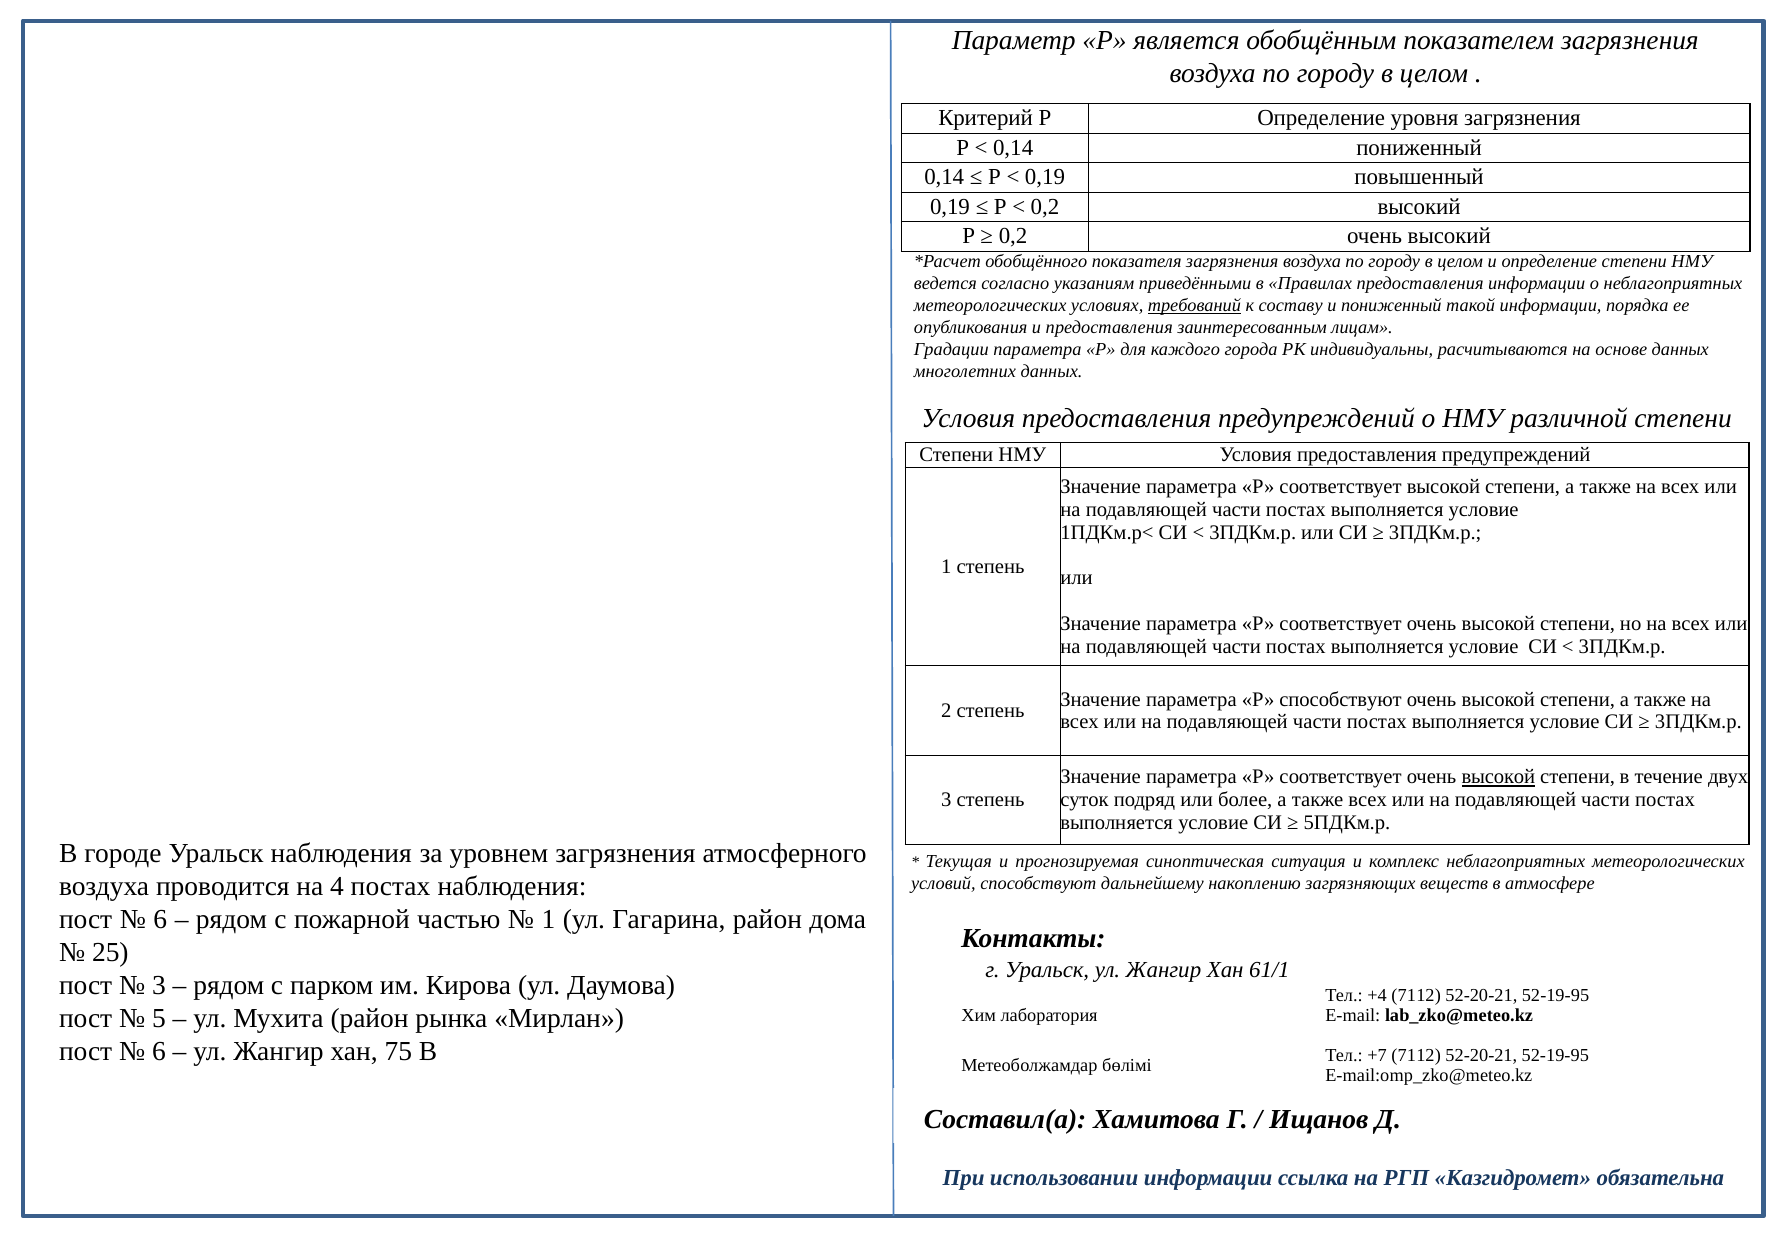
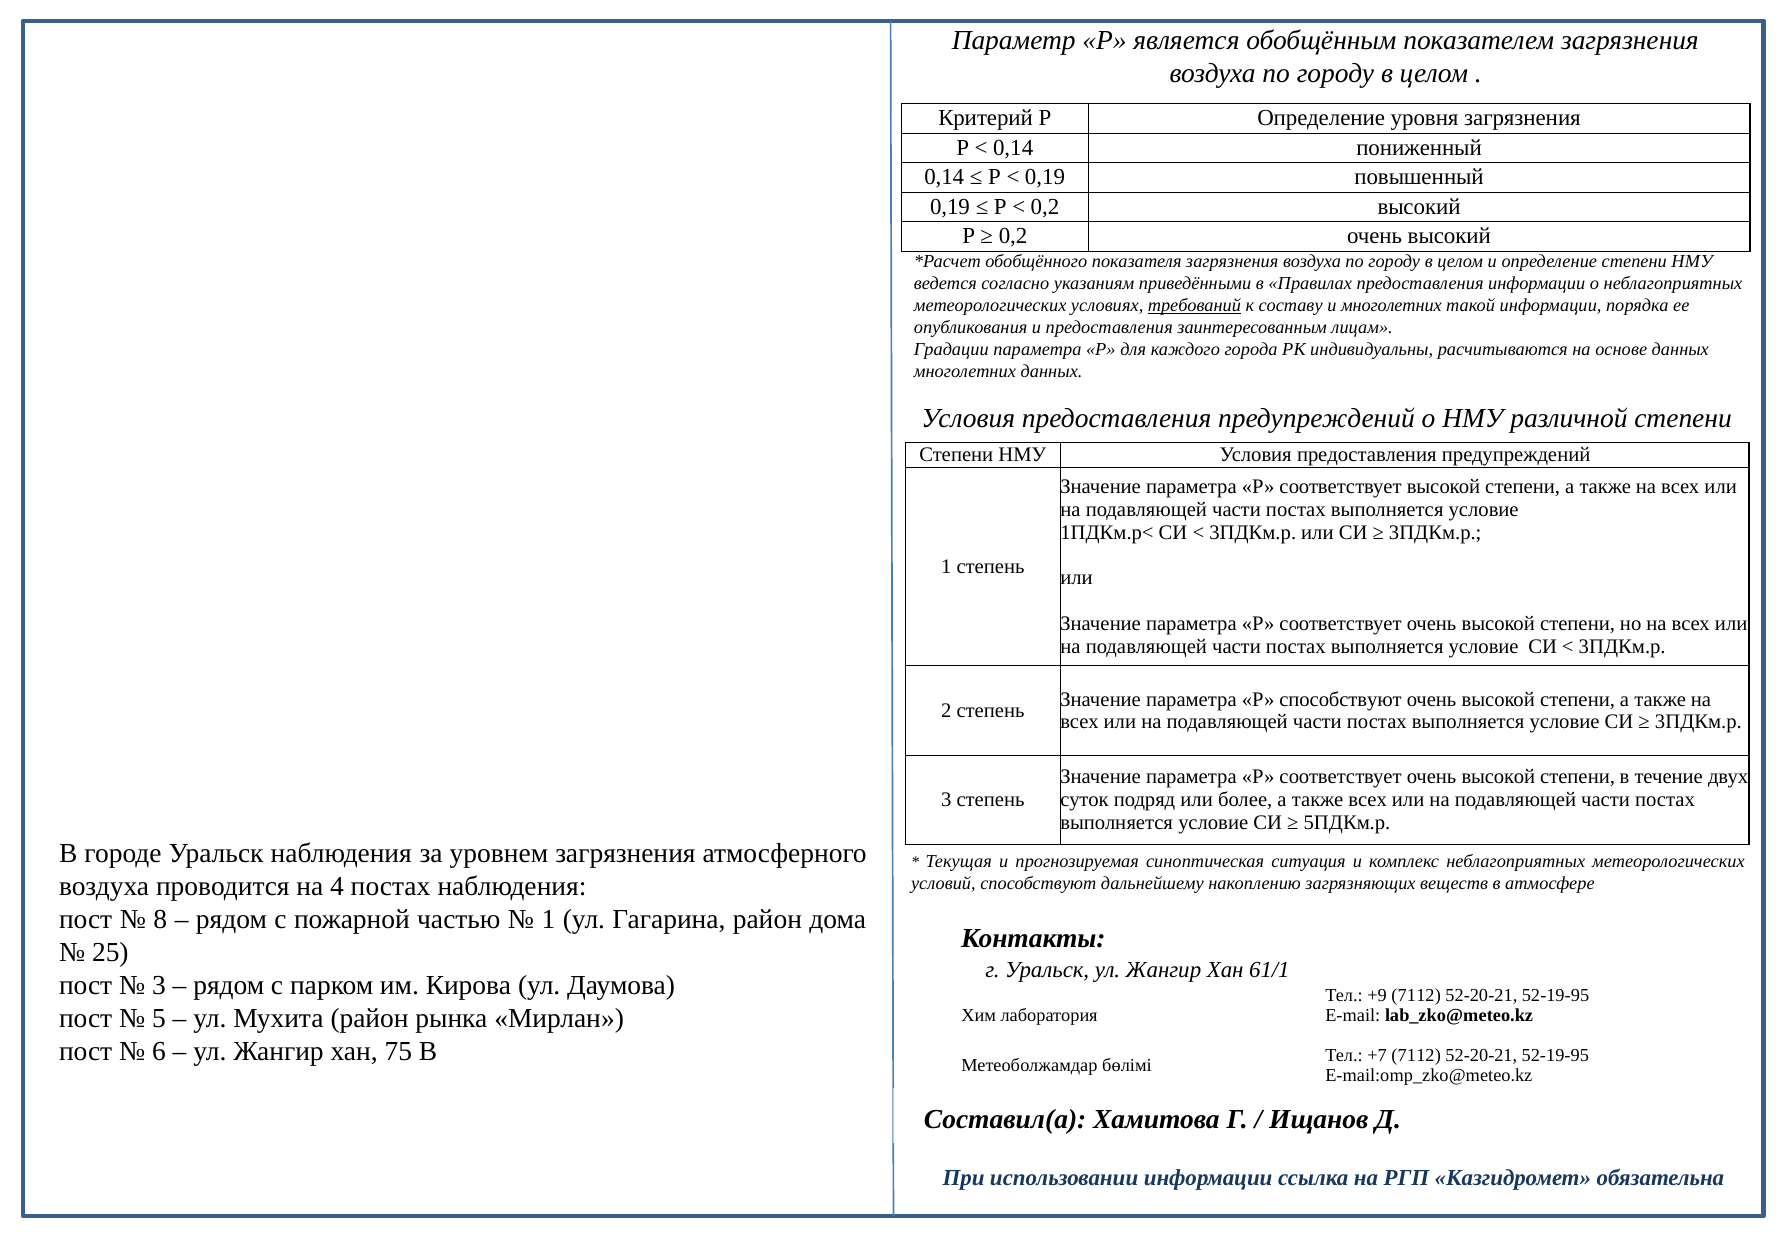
и пониженный: пониженный -> многолетних (1391, 306)
высокой underline: present -> none (1498, 777)
6: 6 -> 8 (160, 920)
+4: +4 -> +9 (1377, 995)
